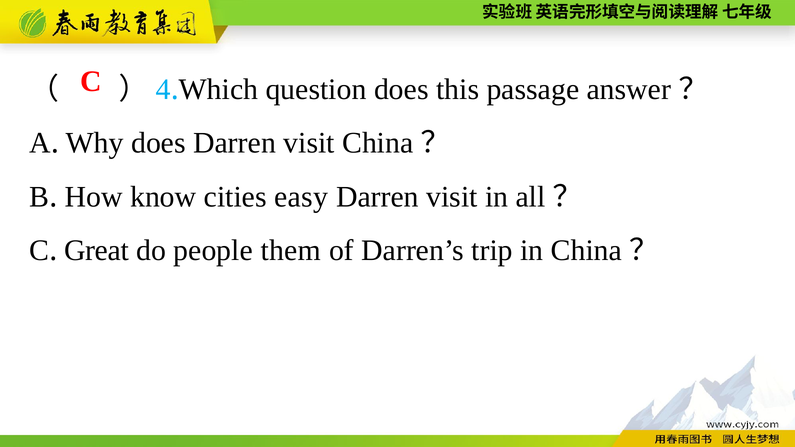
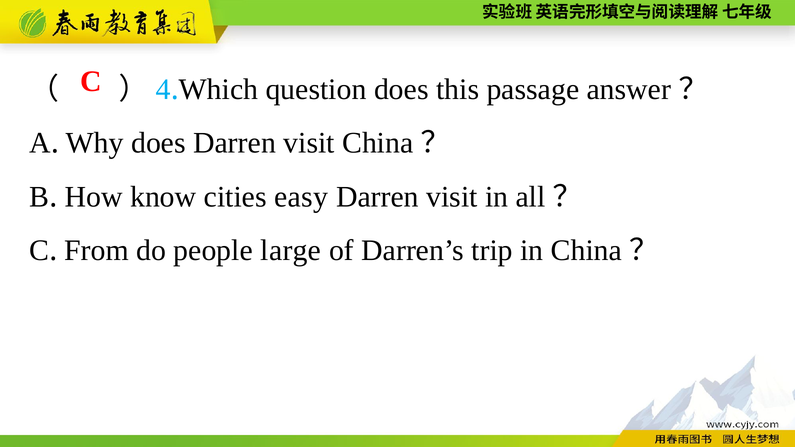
Great: Great -> From (96, 251)
them: them -> large (291, 251)
